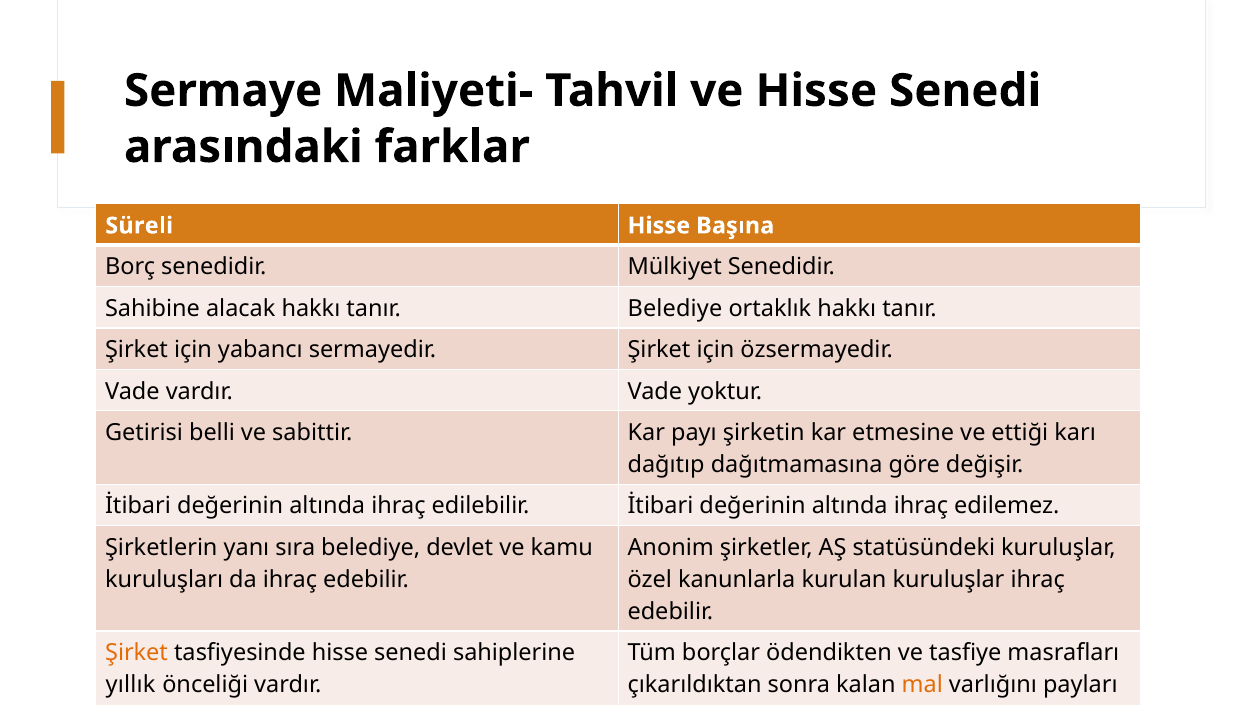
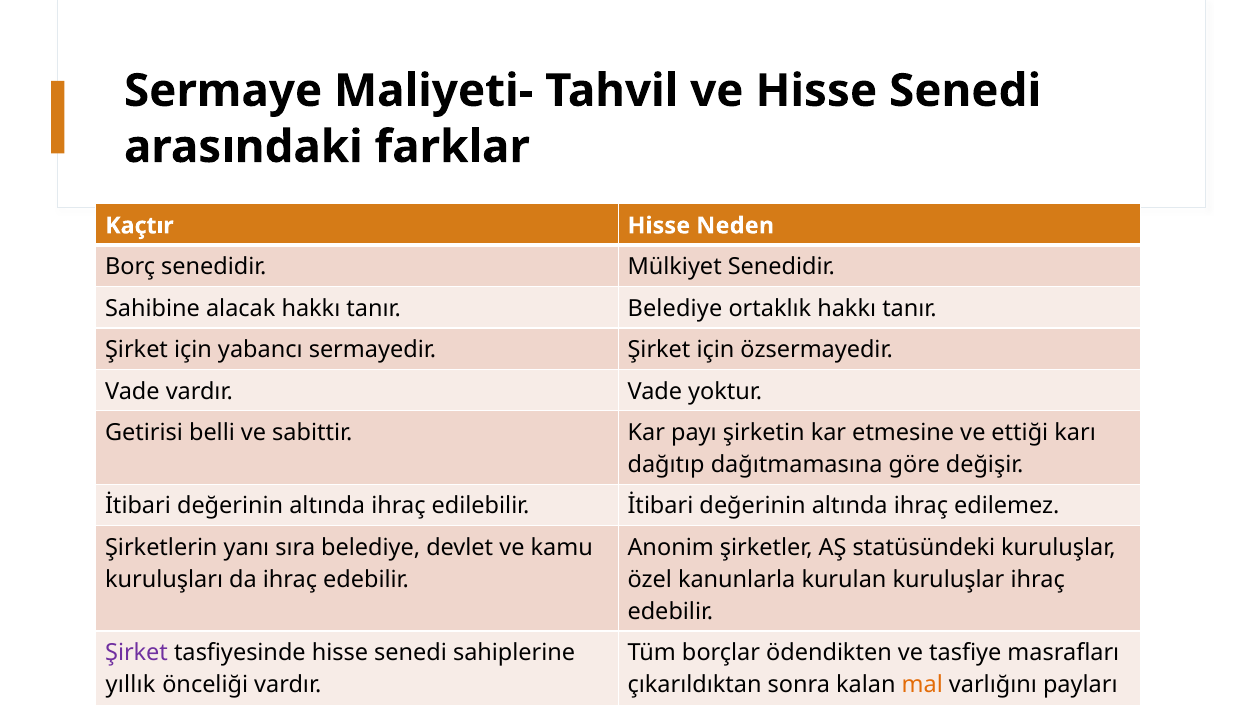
Süreli: Süreli -> Kaçtır (139, 226)
Başına: Başına -> Neden (735, 226)
Şirket colour: orange -> purple (137, 653)
